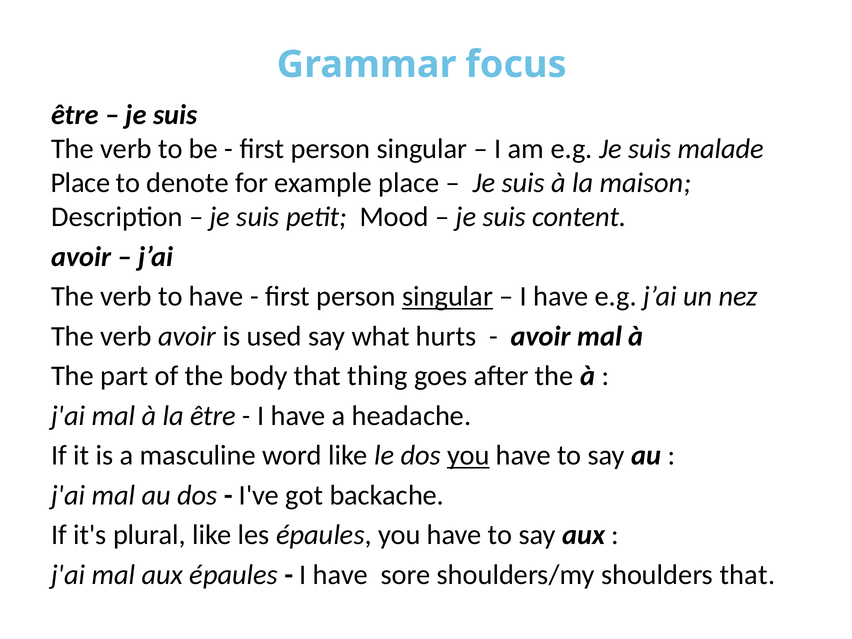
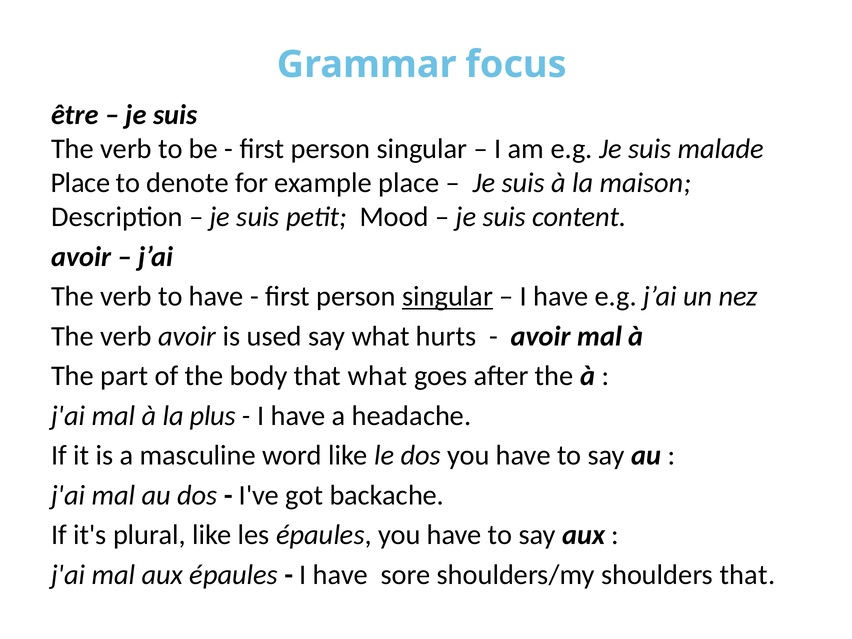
that thing: thing -> what (377, 376)
la être: être -> plus (213, 416)
you underline: present -> none (468, 455)
